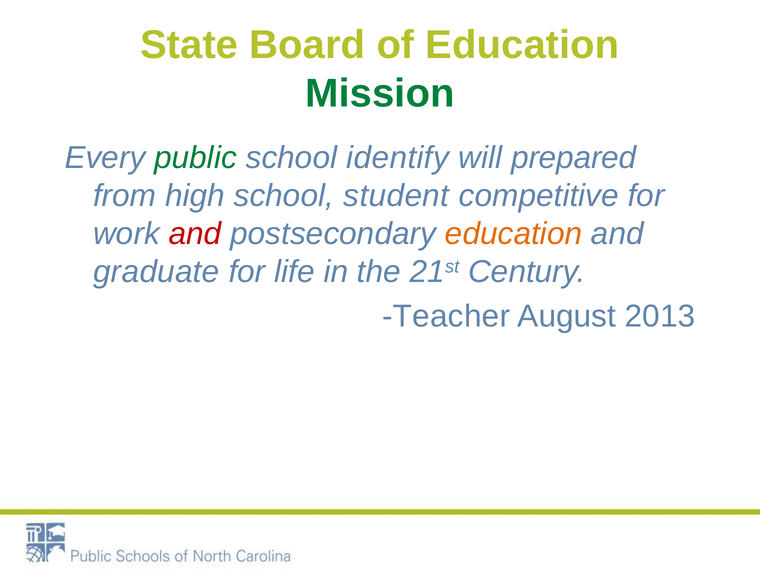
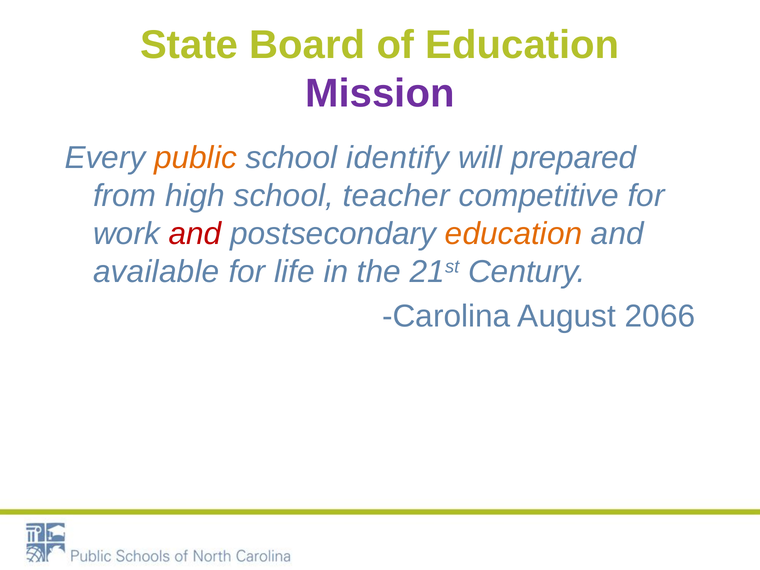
Mission colour: green -> purple (380, 93)
public colour: green -> orange (196, 158)
student: student -> teacher (396, 196)
graduate: graduate -> available (156, 272)
Teacher: Teacher -> Carolina (446, 316)
2013: 2013 -> 2066 (660, 316)
